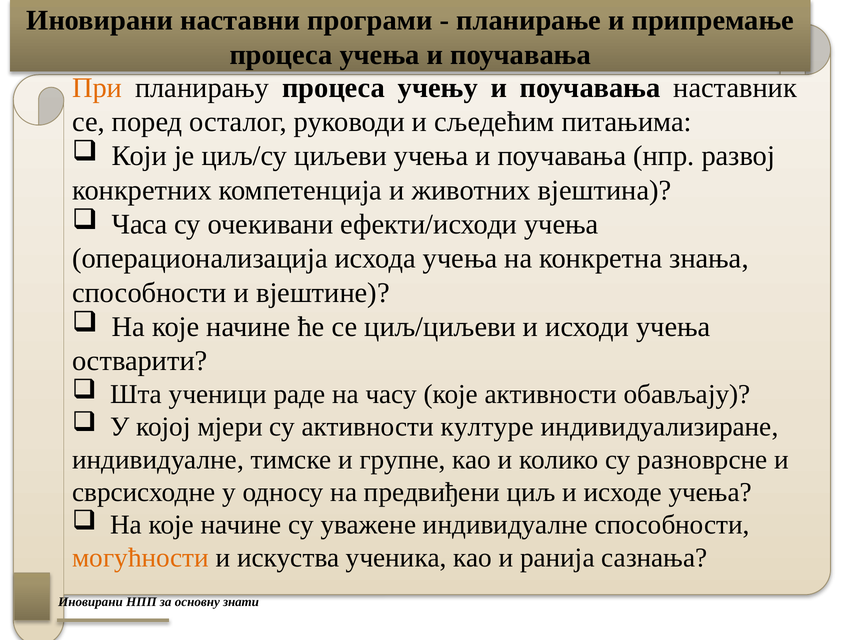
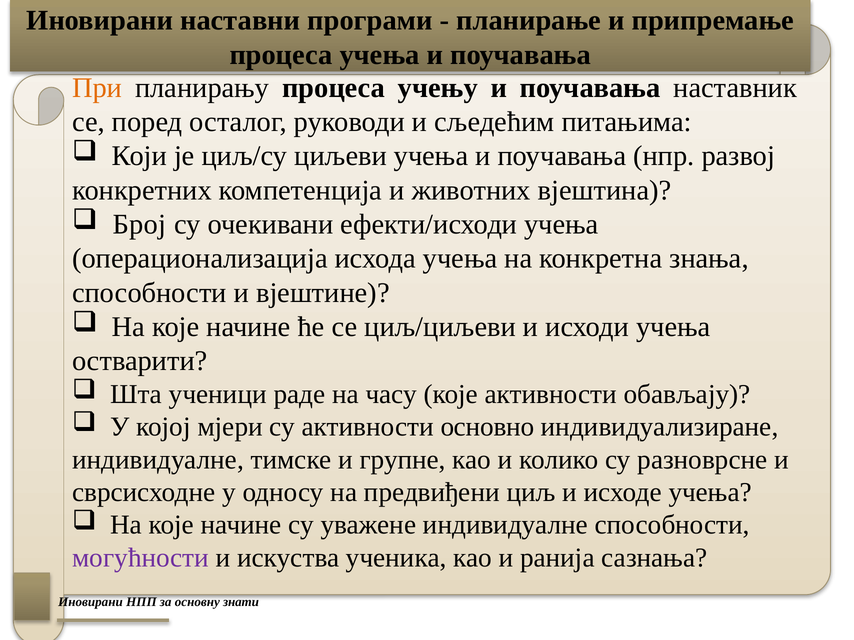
Часа: Часа -> Број (139, 225)
културе: културе -> основно (487, 427)
могућности colour: orange -> purple (141, 558)
